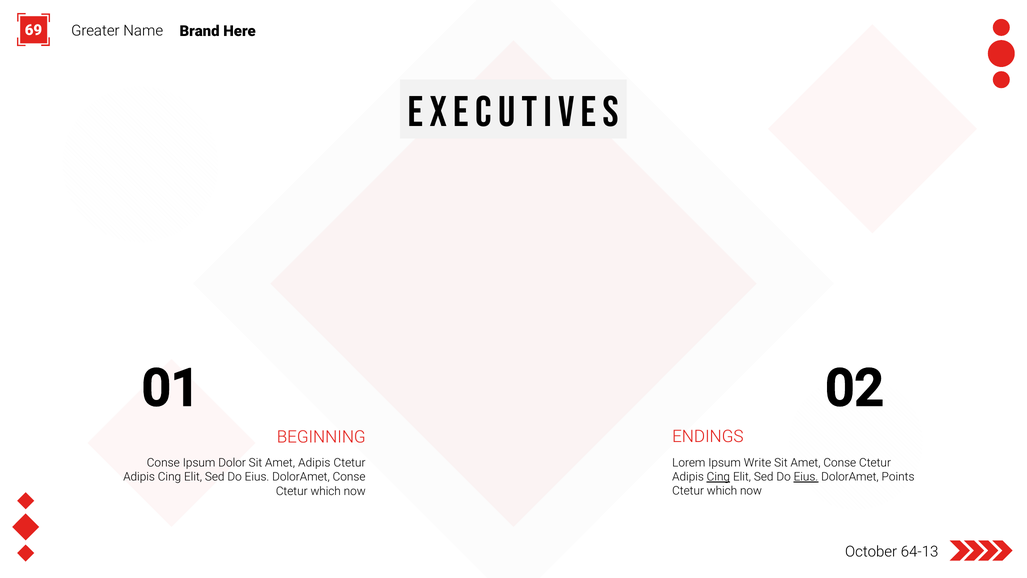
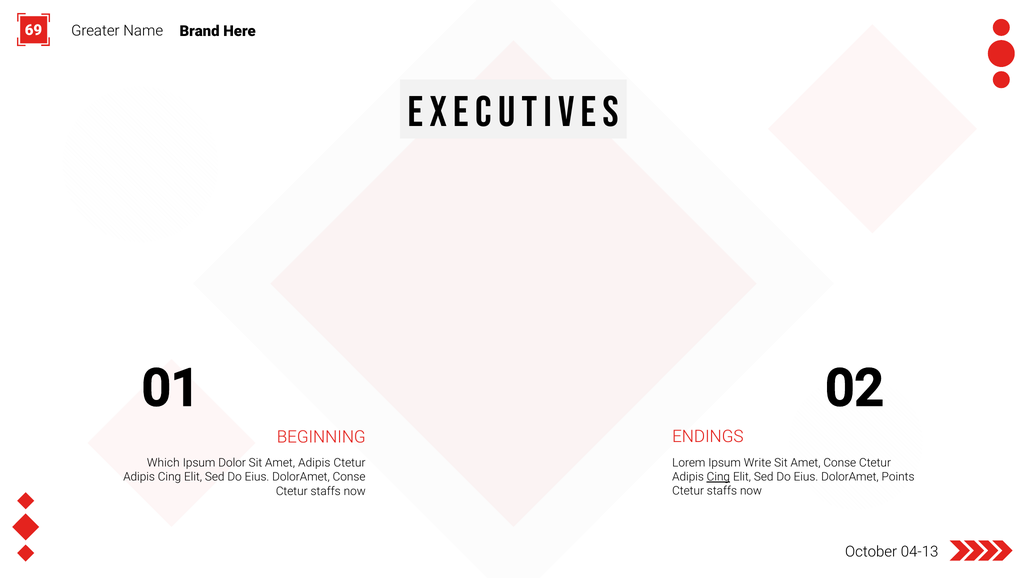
Conse: Conse -> Which (163, 463)
Eius underline: present -> none (806, 477)
which: which -> staffs (722, 491)
which: which -> staffs (326, 491)
64-13: 64-13 -> 04-13 (920, 551)
